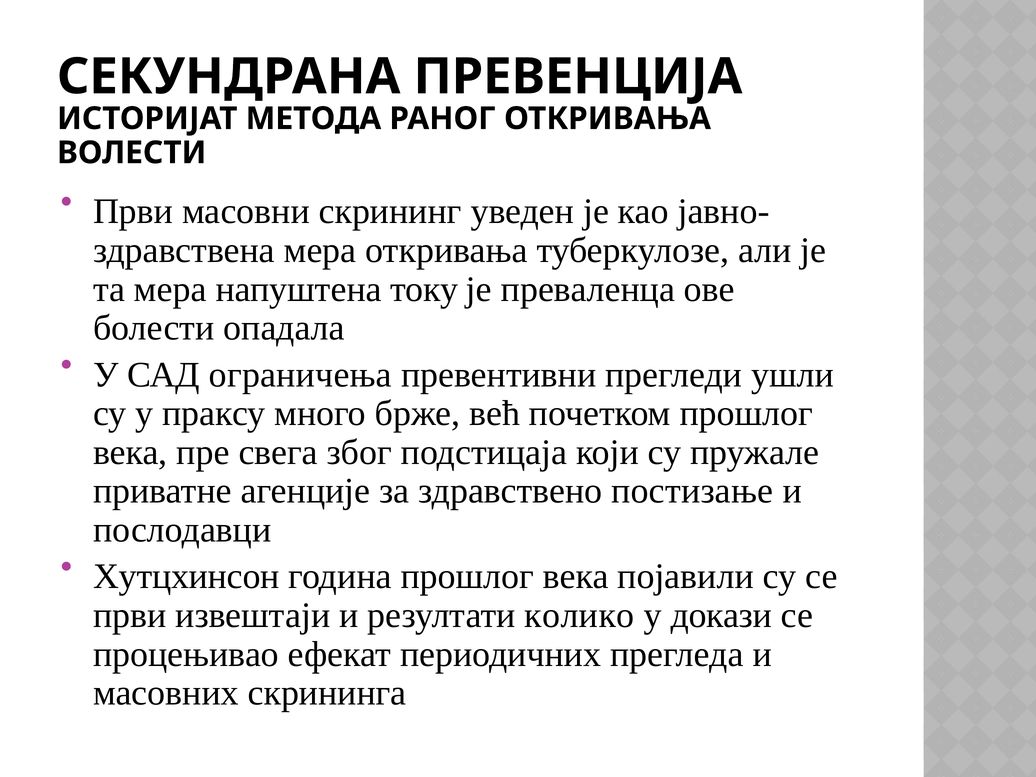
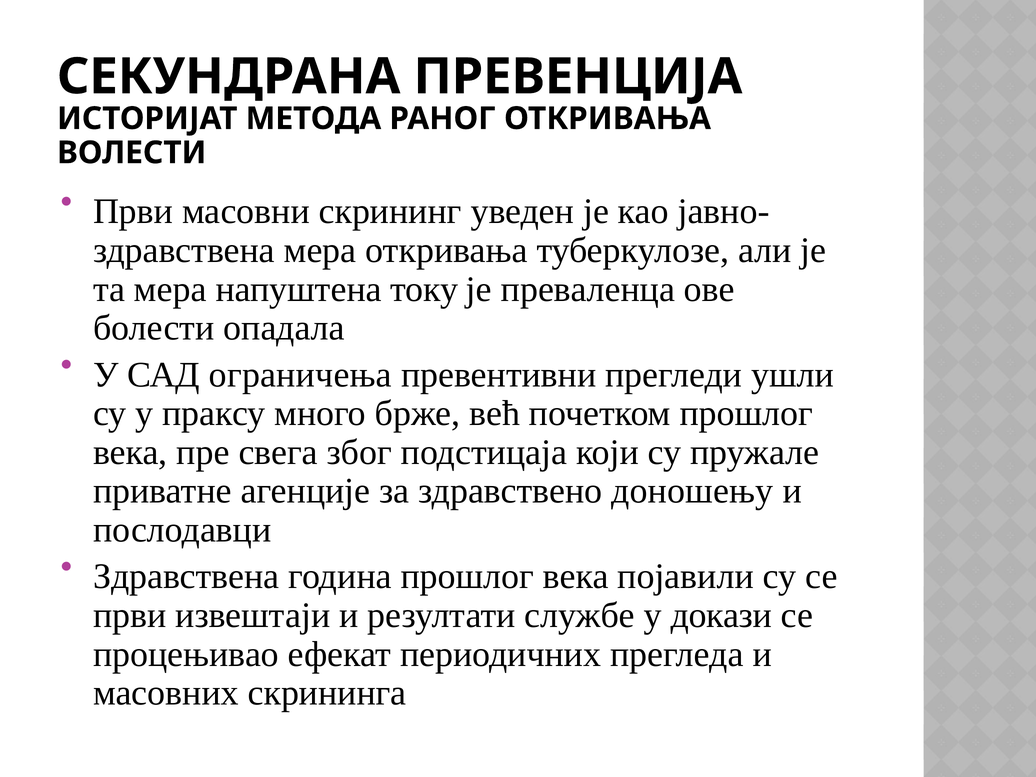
постизање: постизање -> доношењу (692, 491)
Хутцхинсон: Хутцхинсон -> Здравствена (186, 577)
колико: колико -> службе (580, 615)
